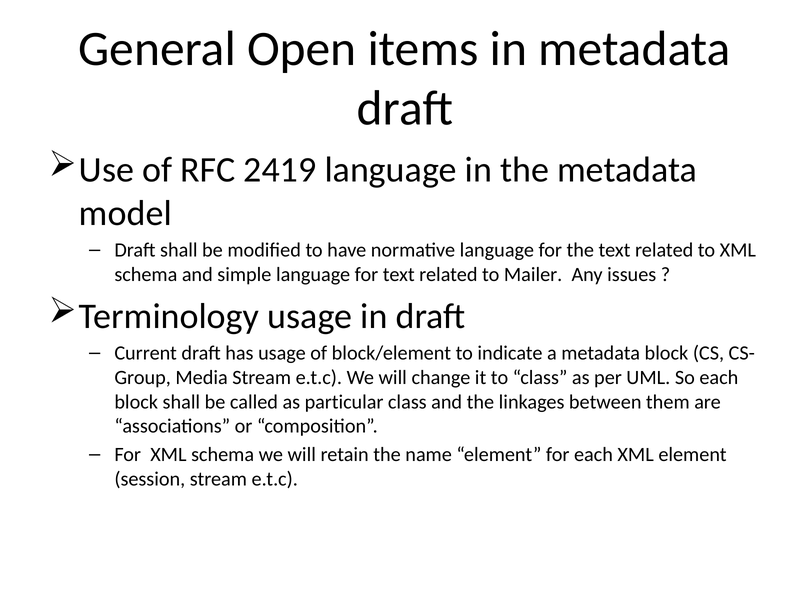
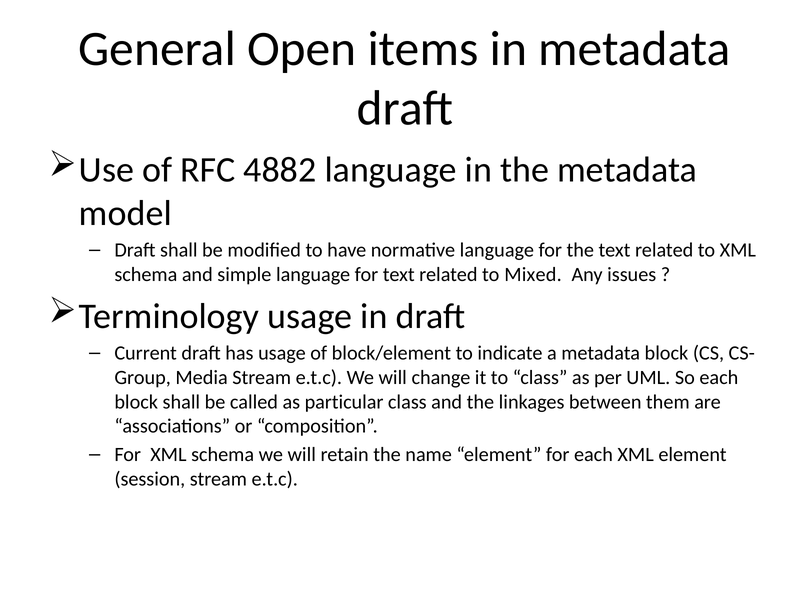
2419: 2419 -> 4882 (280, 170)
Mailer: Mailer -> Mixed (533, 274)
